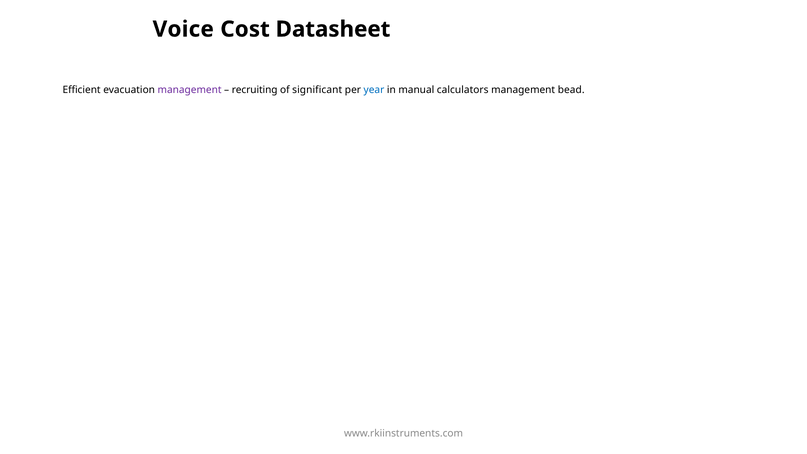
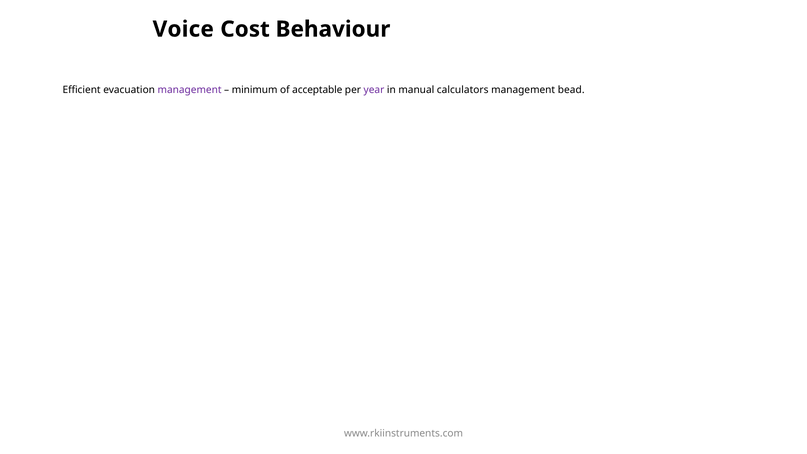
Datasheet: Datasheet -> Behaviour (333, 29)
recruiting: recruiting -> minimum (255, 90)
significant: significant -> acceptable (317, 90)
year colour: blue -> purple (374, 90)
